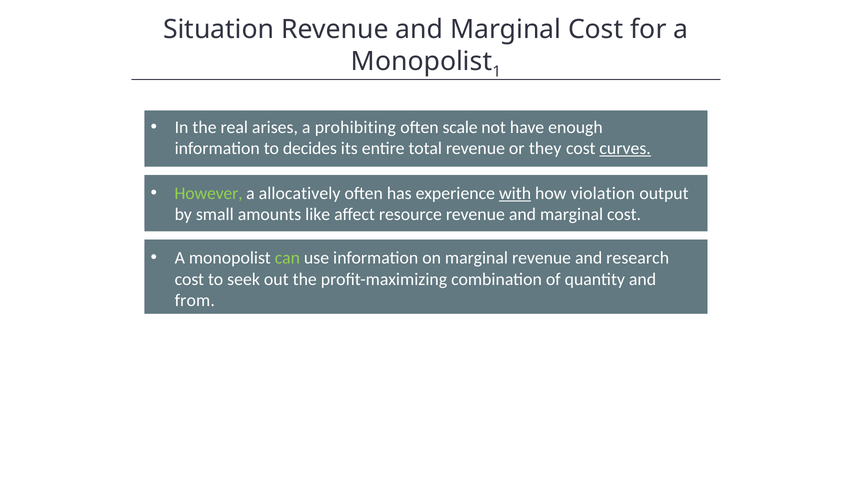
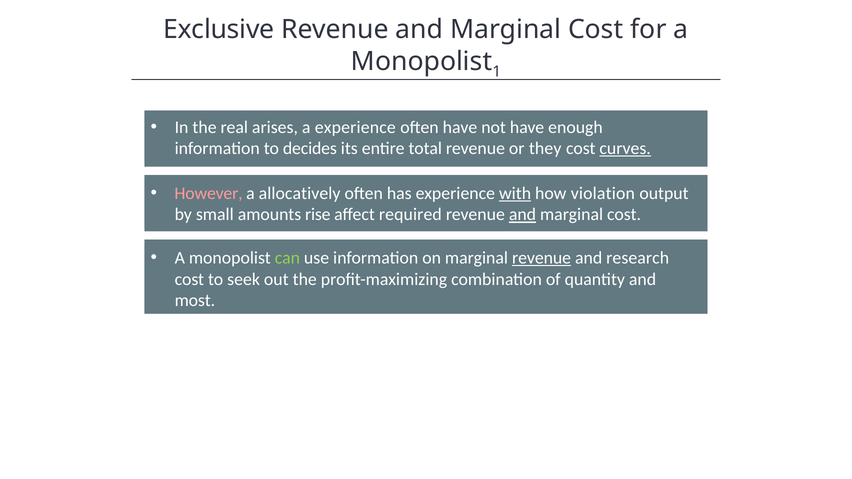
Situation: Situation -> Exclusive (219, 30)
a prohibiting: prohibiting -> experience (355, 127)
often scale: scale -> have (460, 127)
However colour: light green -> pink (209, 193)
like: like -> rise (318, 215)
resource: resource -> required (410, 215)
and underline: none -> present (522, 215)
revenue underline: none -> present (542, 258)
from: from -> most (195, 301)
